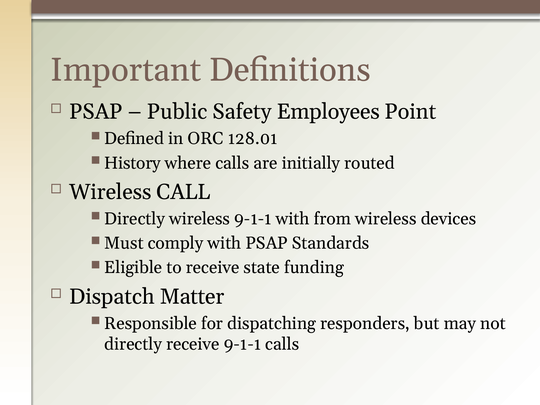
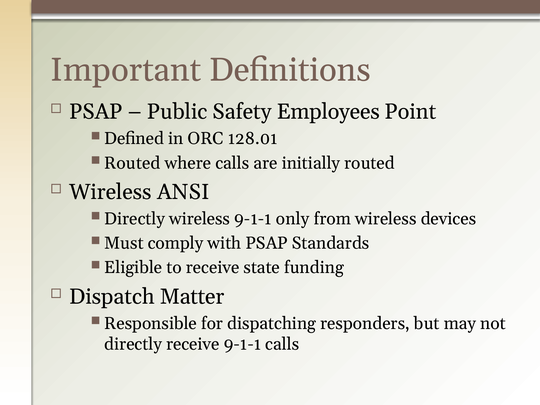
History: History -> Routed (132, 163)
CALL: CALL -> ANSI (183, 192)
9-1-1 with: with -> only (293, 219)
